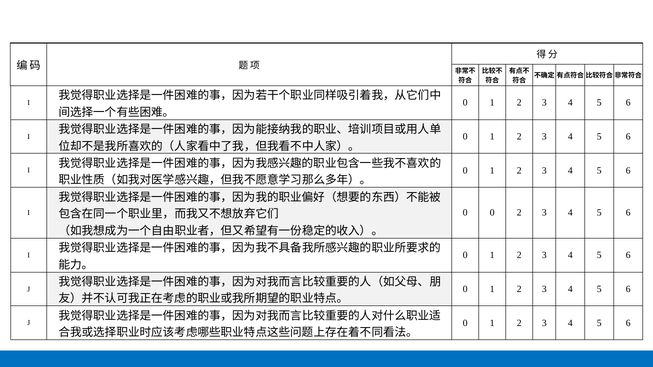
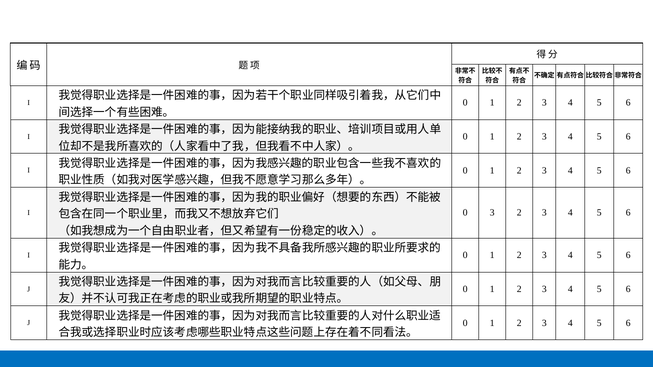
0 0: 0 -> 3 (492, 213)
